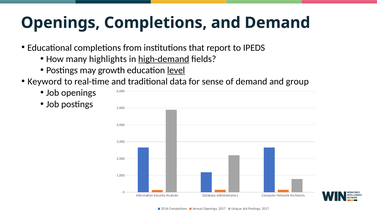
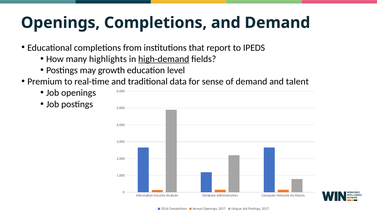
level underline: present -> none (176, 70)
Keyword: Keyword -> Premium (45, 82)
group: group -> talent (297, 82)
